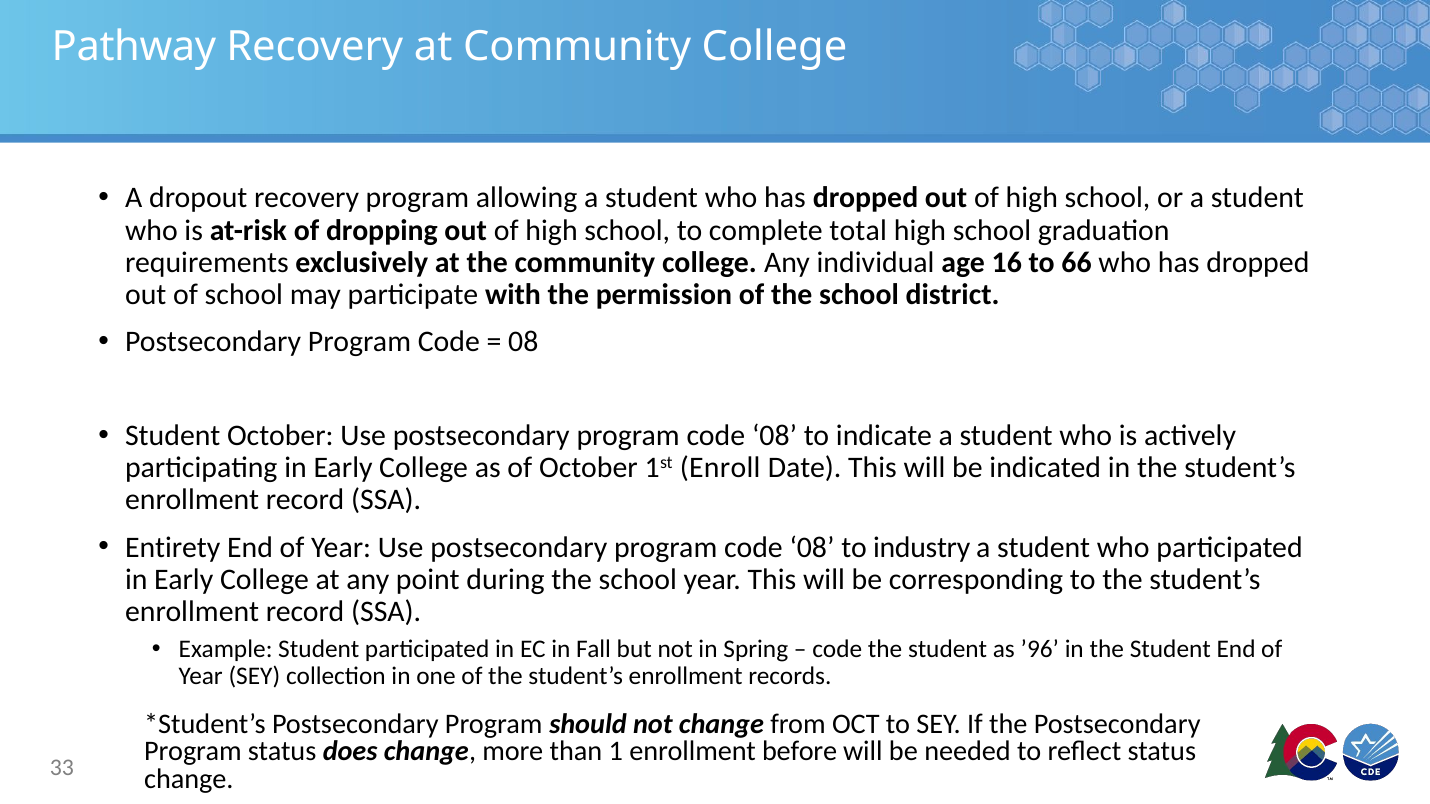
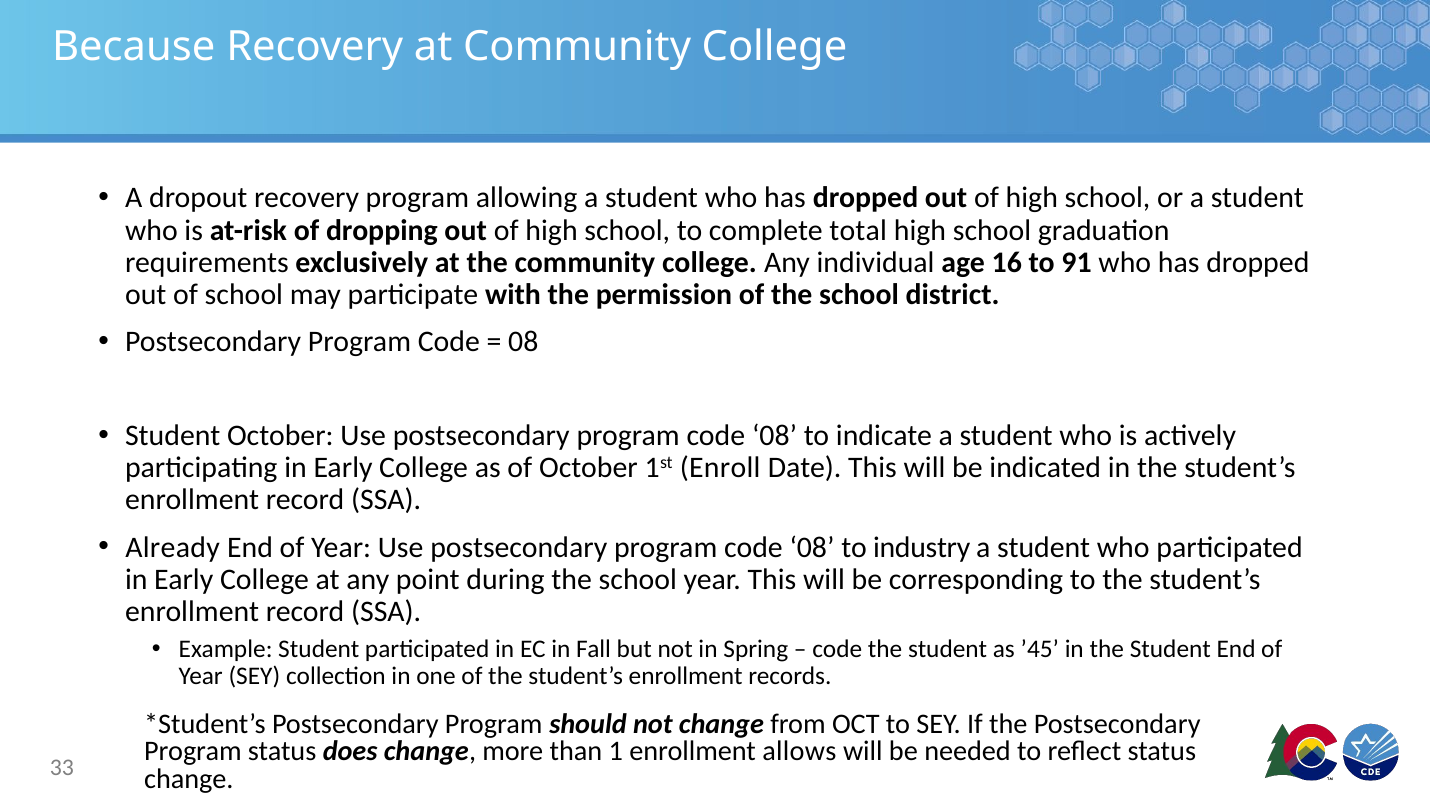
Pathway: Pathway -> Because (134, 46)
66: 66 -> 91 (1077, 263)
Entirety: Entirety -> Already (173, 547)
’96: ’96 -> ’45 (1040, 649)
before: before -> allows (799, 752)
